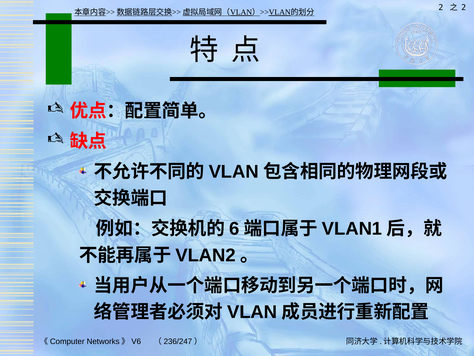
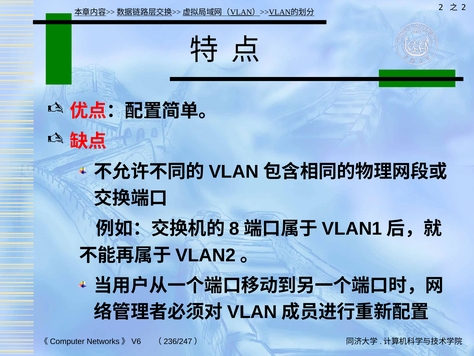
6: 6 -> 8 (234, 228)
